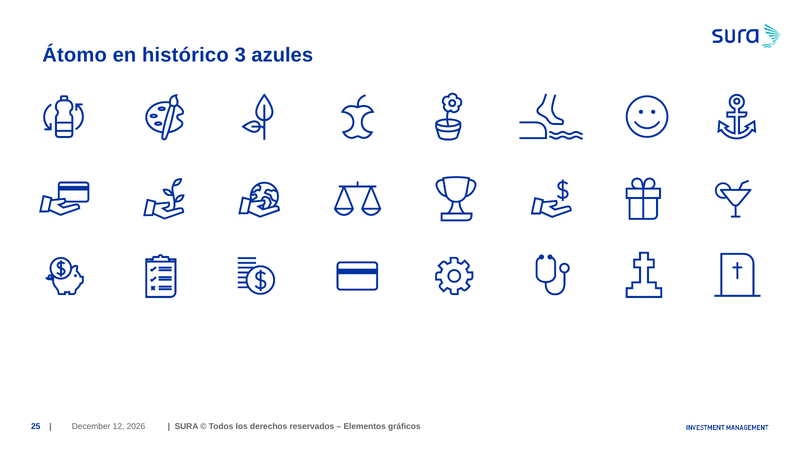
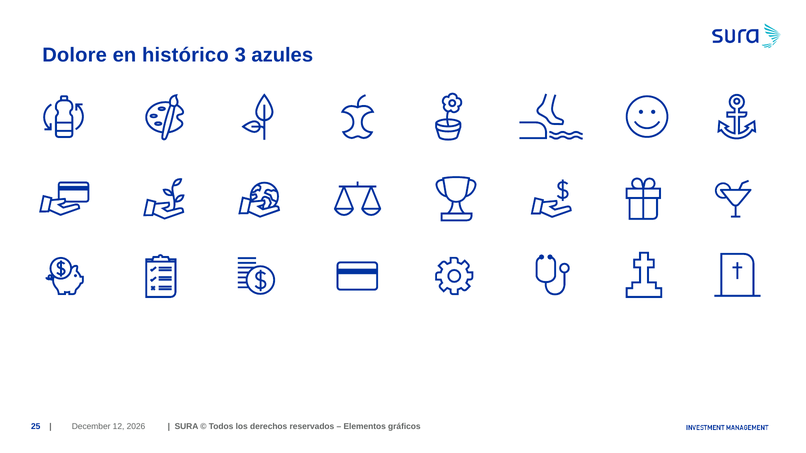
Átomo: Átomo -> Dolore (75, 55)
